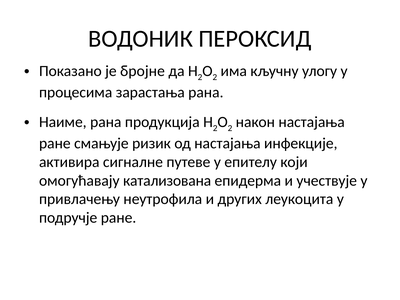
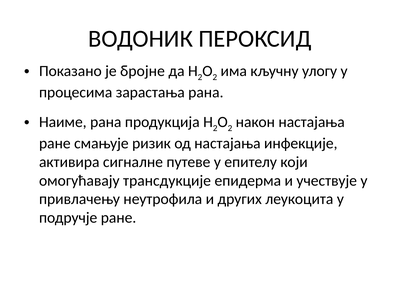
катализована: катализована -> трансдукције (167, 181)
